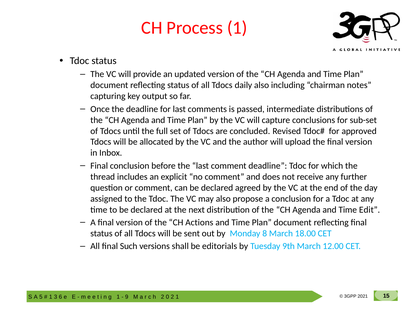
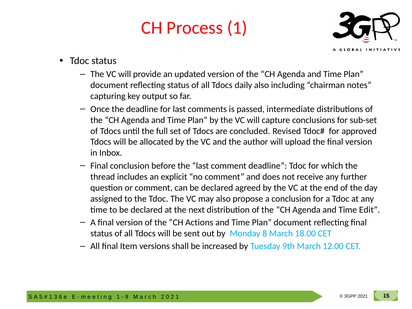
Such: Such -> Item (129, 246)
editorials: editorials -> increased (220, 246)
